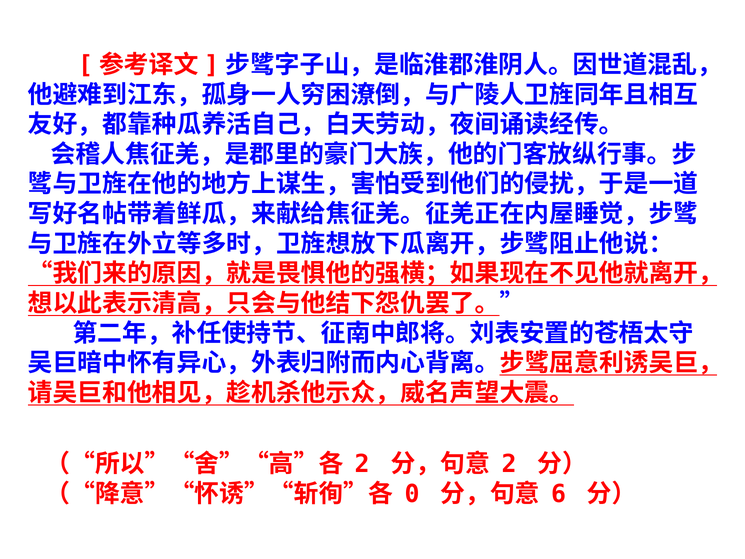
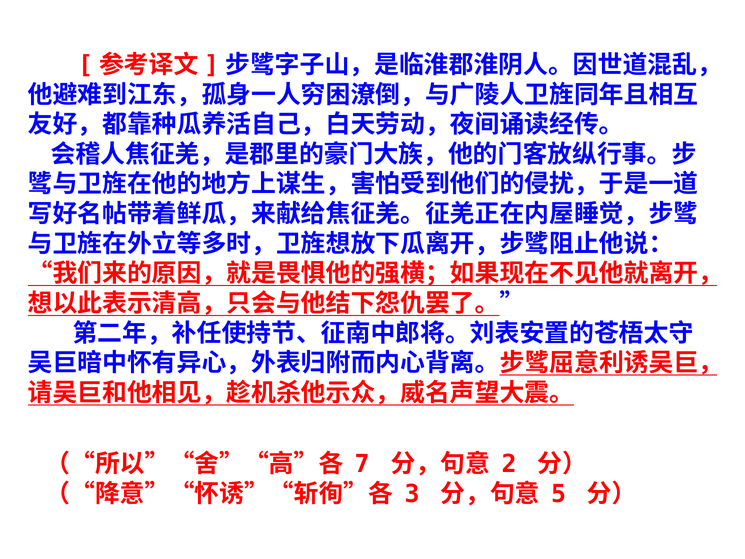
2: 2 -> 7 (362, 464)
0: 0 -> 3 (412, 494)
6: 6 -> 5 (559, 494)
